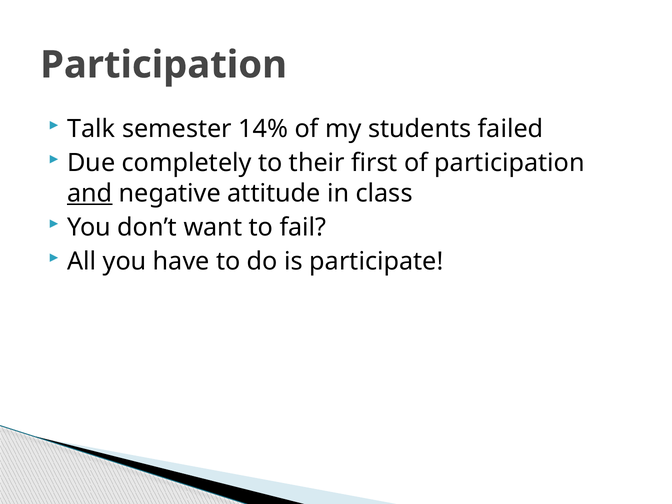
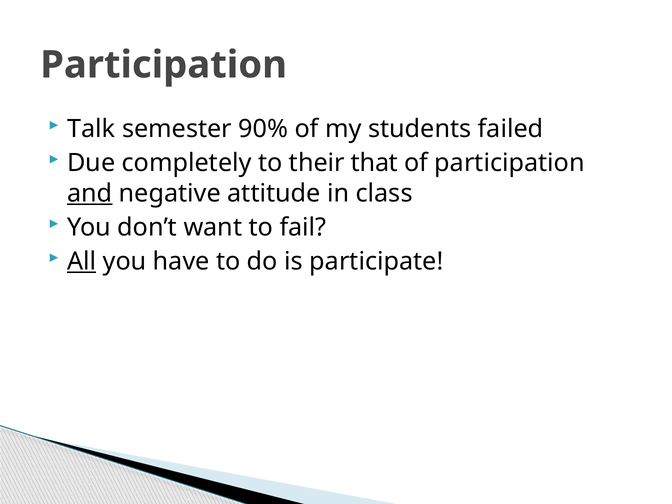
14%: 14% -> 90% (263, 129)
first: first -> that (374, 163)
All underline: none -> present (82, 261)
